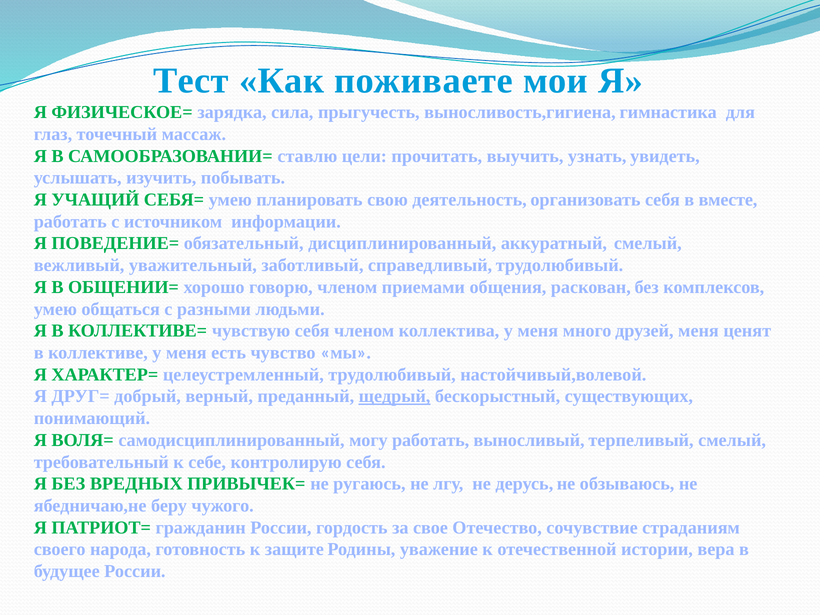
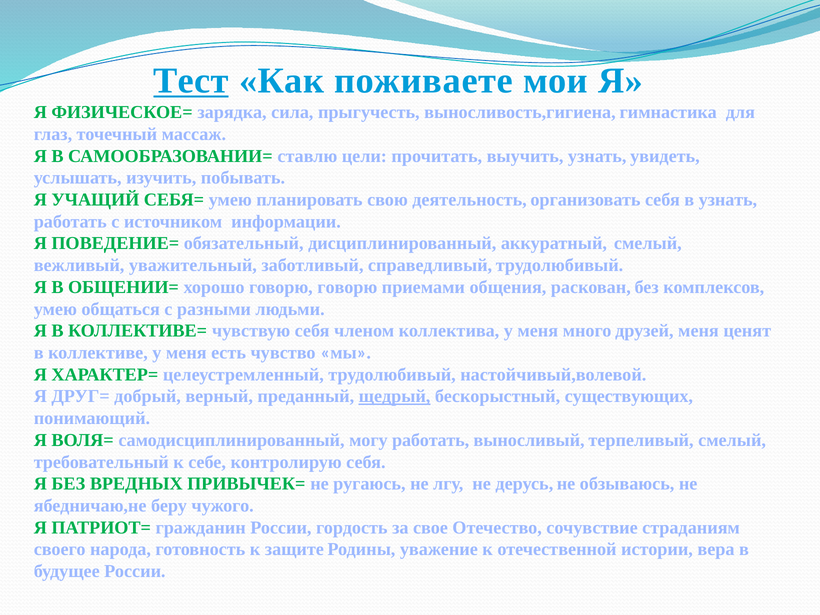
Тест underline: none -> present (191, 81)
в вместе: вместе -> узнать (728, 200)
говорю членом: членом -> говорю (347, 287)
